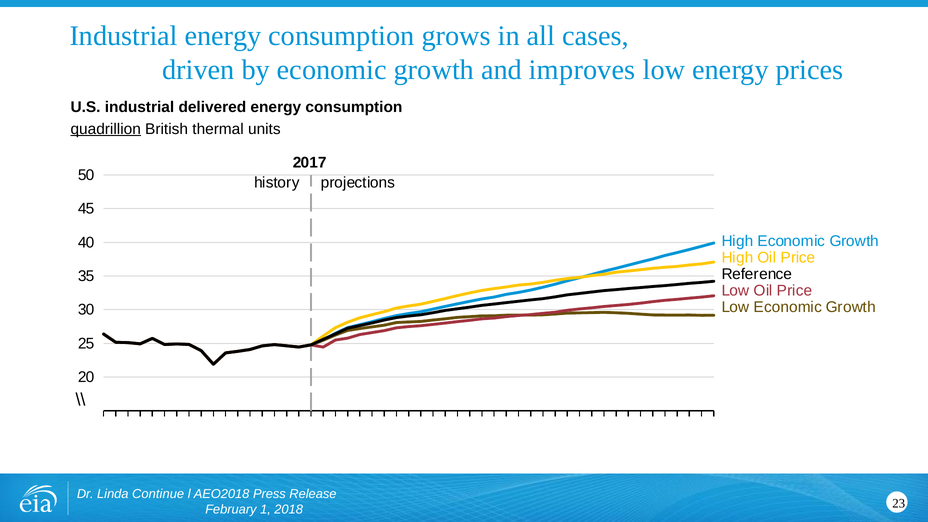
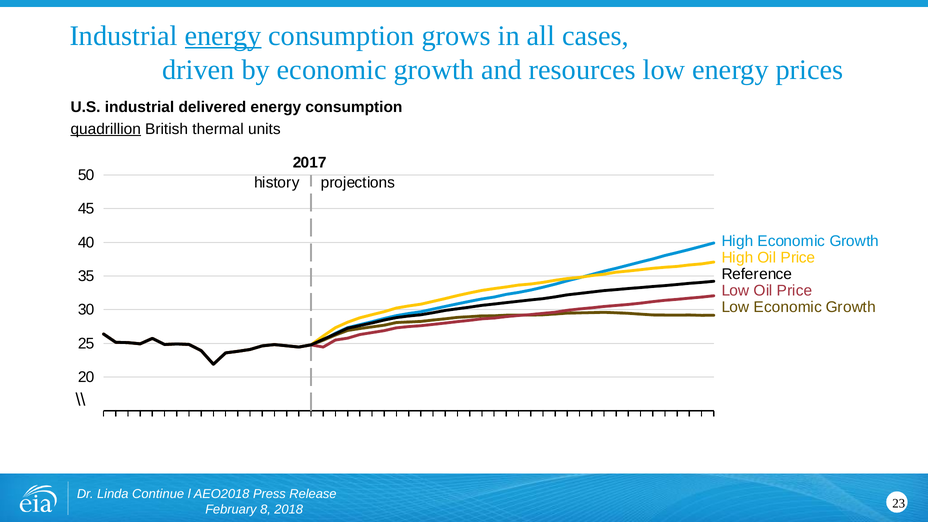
energy underline: none -> present (223, 36)
improves: improves -> resources (582, 70)
1: 1 -> 8 (266, 510)
